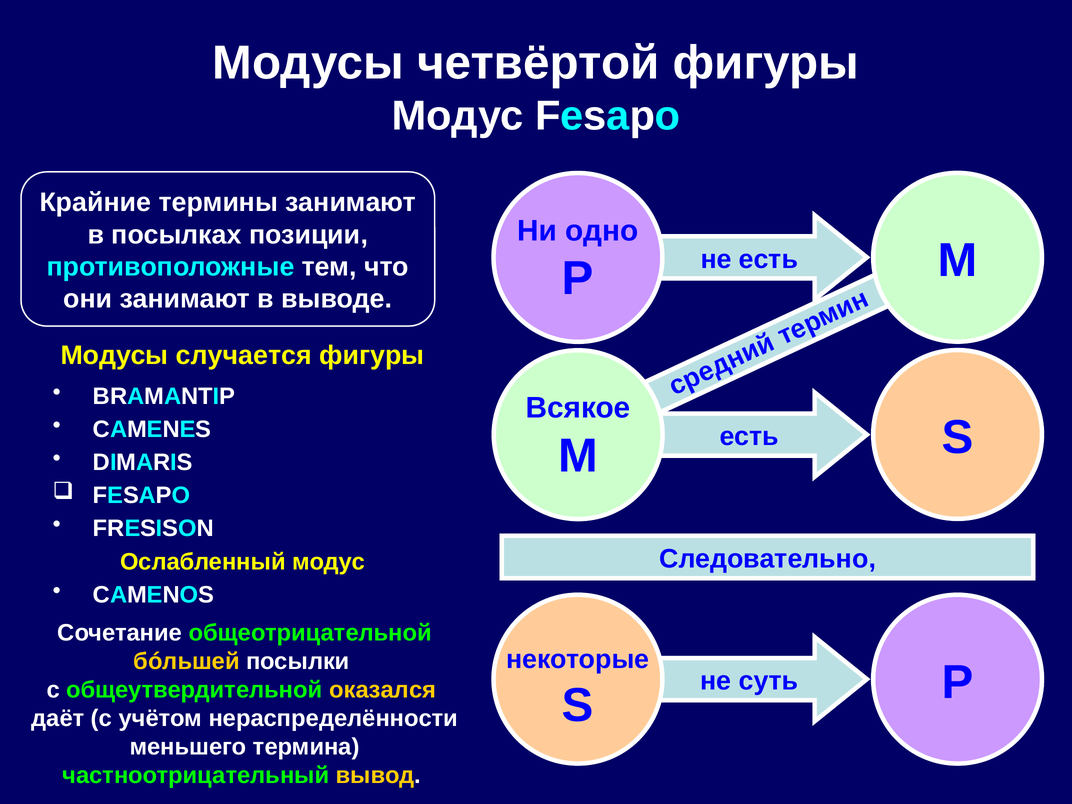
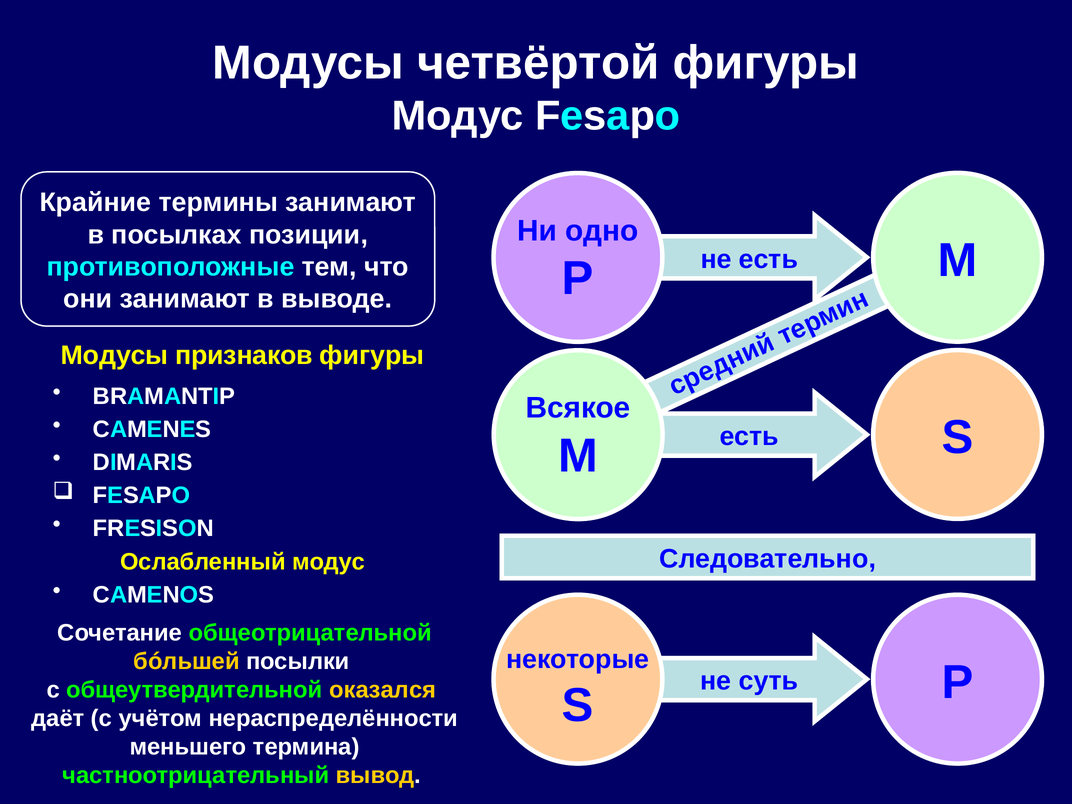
случается: случается -> признаков (244, 356)
